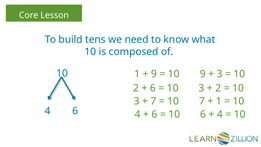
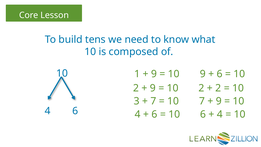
3: 3 -> 6 (220, 74)
6: 6 -> 9 (153, 88)
3: 3 -> 2 (201, 88)
1: 1 -> 9 (219, 101)
